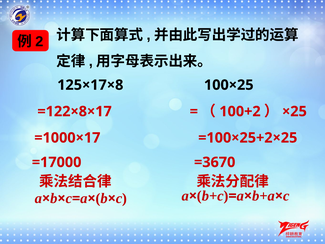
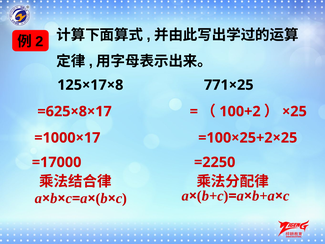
100×25: 100×25 -> 771×25 (229, 85)
=122×8×17: =122×8×17 -> =625×8×17 (75, 111)
=3670: =3670 -> =2250 (215, 162)
